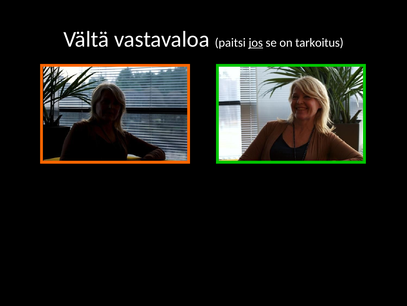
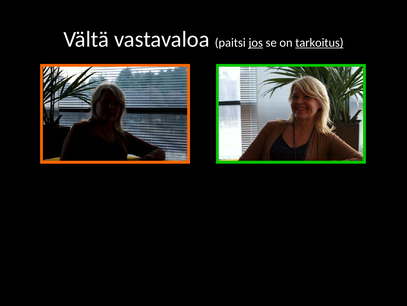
tarkoitus underline: none -> present (319, 43)
